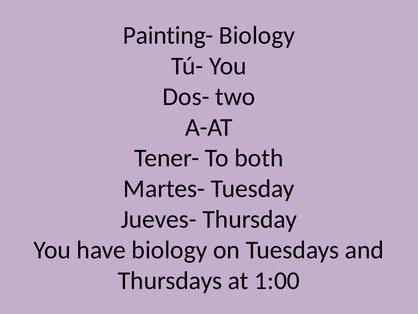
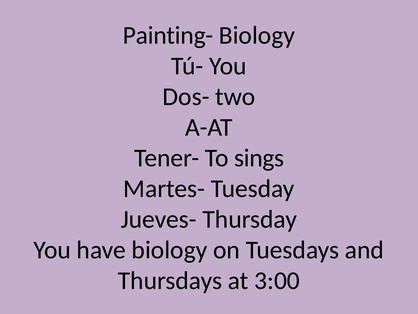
both: both -> sings (259, 158)
1:00: 1:00 -> 3:00 (277, 280)
